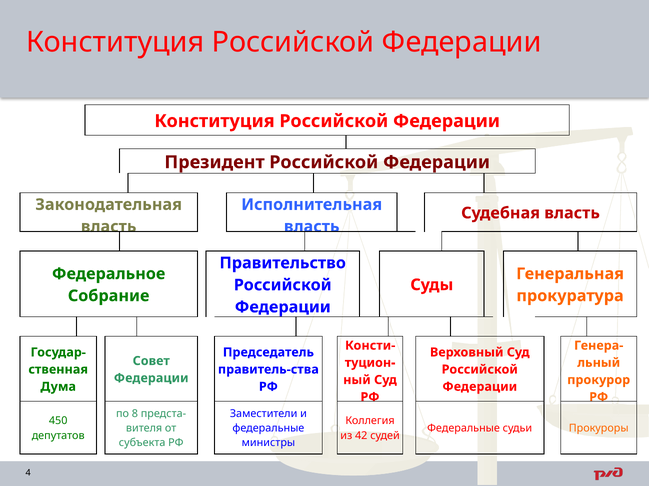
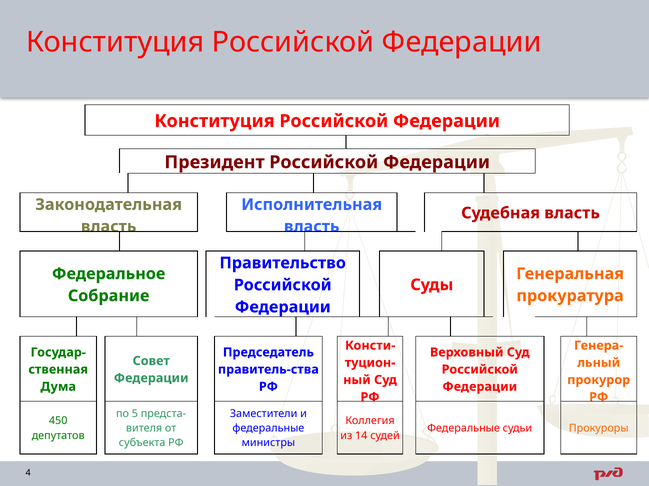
8: 8 -> 5 (135, 414)
42: 42 -> 14 (361, 436)
